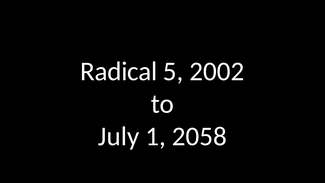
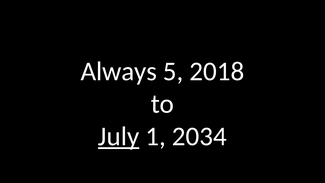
Radical: Radical -> Always (119, 71)
2002: 2002 -> 2018 (217, 71)
July underline: none -> present (119, 136)
2058: 2058 -> 2034 (199, 136)
